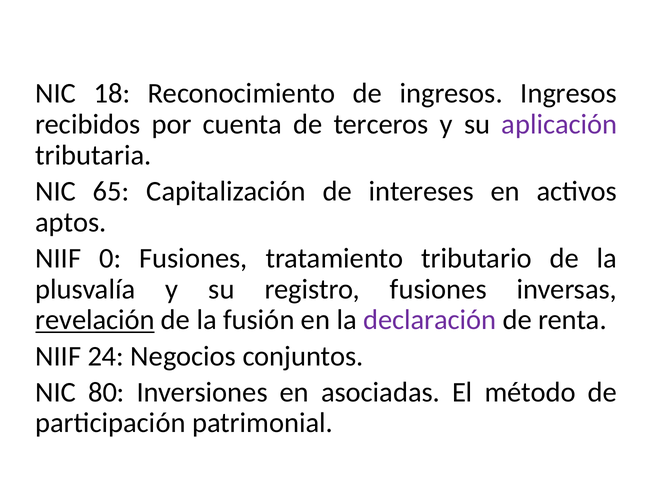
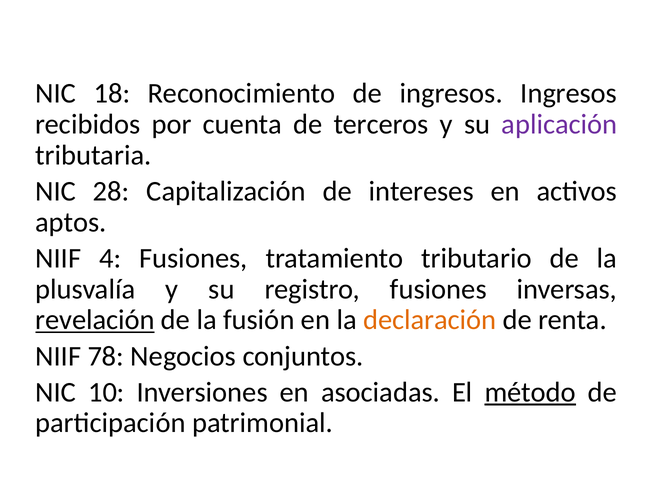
65: 65 -> 28 (111, 191)
0: 0 -> 4 (110, 258)
declaración colour: purple -> orange (430, 320)
24: 24 -> 78 (106, 356)
80: 80 -> 10 (106, 392)
método underline: none -> present (530, 392)
